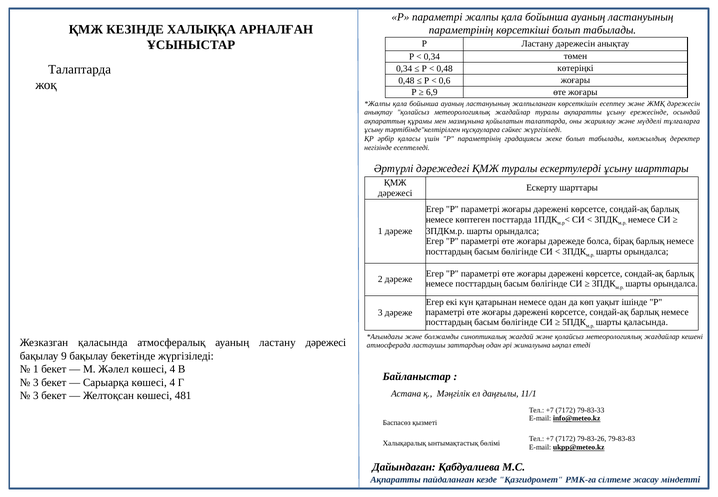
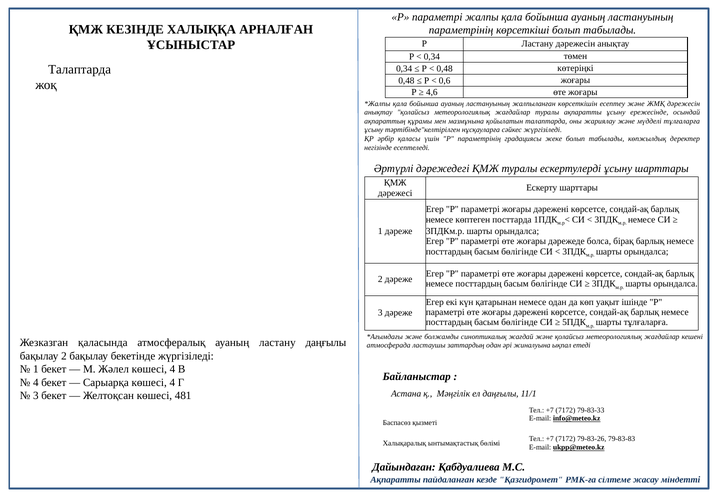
6,9: 6,9 -> 4,6 (432, 92)
шарты қаласында: қаласында -> тұлғаларға (646, 322)
ластану дәрежесі: дәрежесі -> даңғылы (326, 343)
бақылау 9: 9 -> 2 (64, 356)
3: 3 -> 4 (36, 382)
